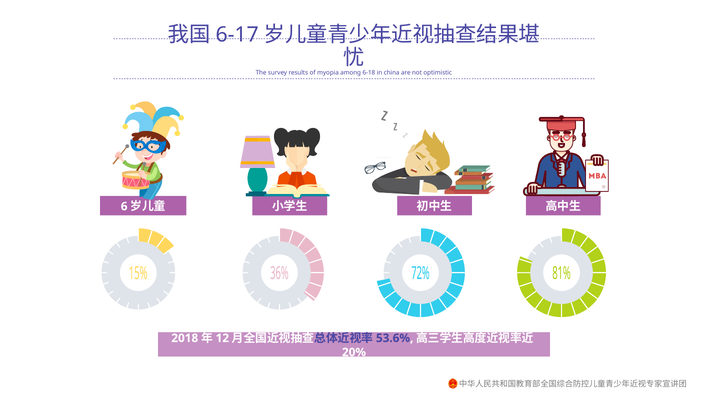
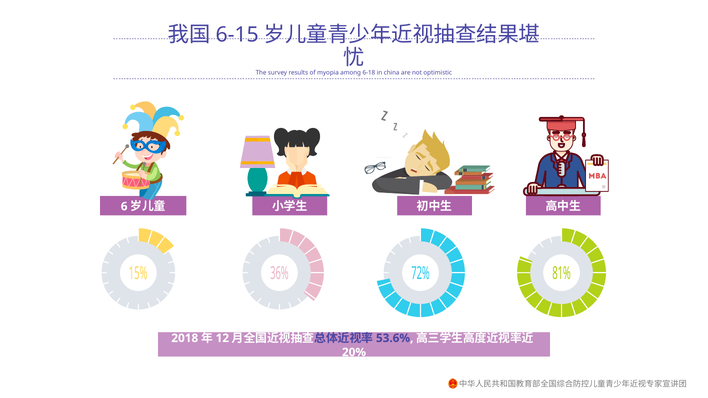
6-17: 6-17 -> 6-15 (237, 35)
